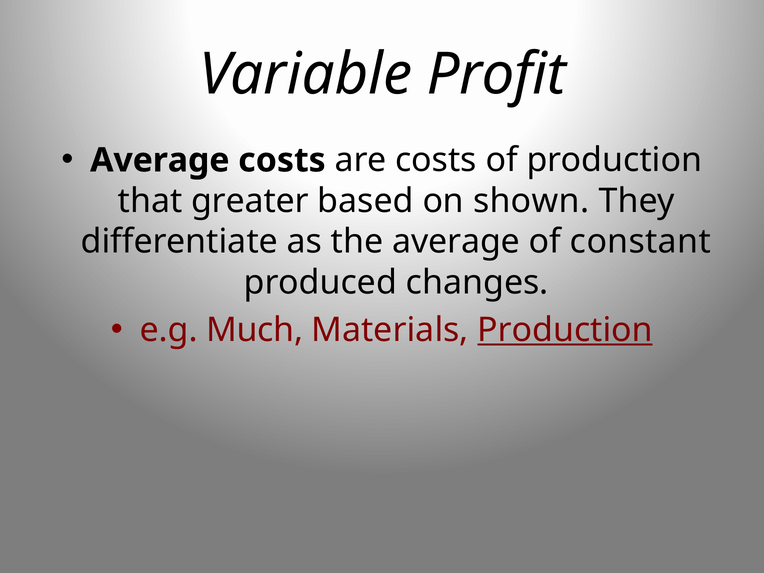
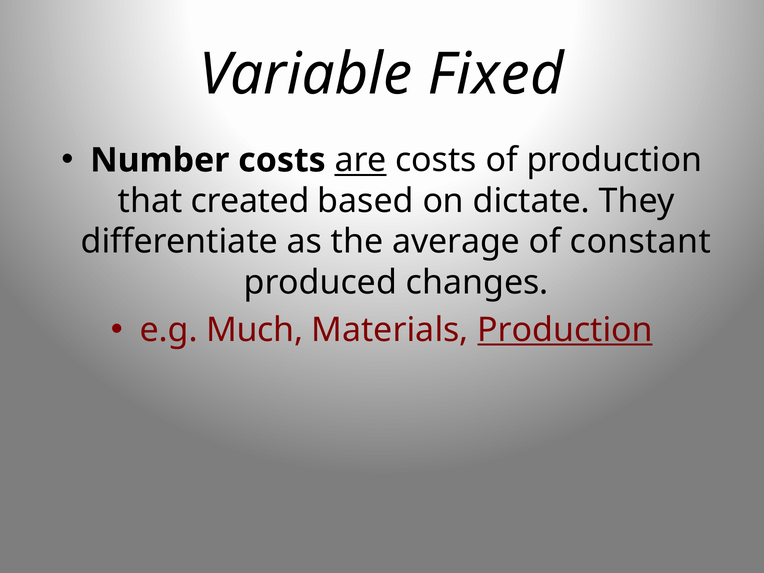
Profit: Profit -> Fixed (496, 75)
Average: Average -> Number (160, 160)
are underline: none -> present (361, 160)
greater: greater -> created (250, 201)
shown: shown -> dictate (531, 201)
